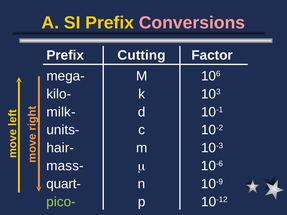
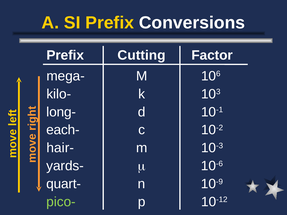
Conversions colour: pink -> white (192, 23)
milk-: milk- -> long- (61, 112)
units-: units- -> each- (63, 130)
mass-: mass- -> yards- (65, 166)
